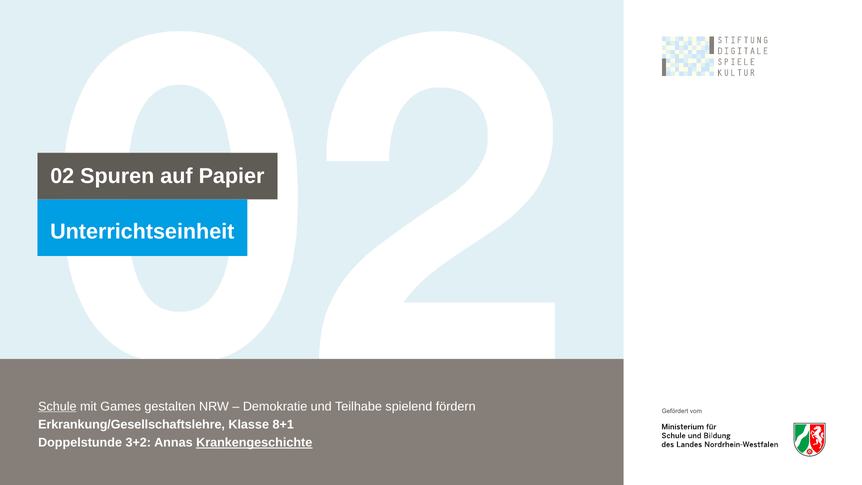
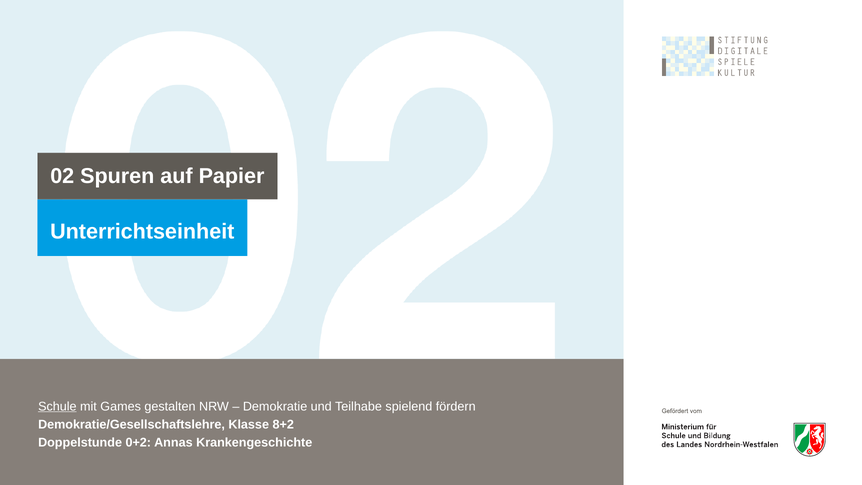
Erkrankung/Gesellschaftslehre: Erkrankung/Gesellschaftslehre -> Demokratie/Gesellschaftslehre (132, 424)
8+1: 8+1 -> 8+2 (283, 424)
3+2: 3+2 -> 0+2 (138, 443)
Krankengeschichte underline: present -> none (254, 443)
